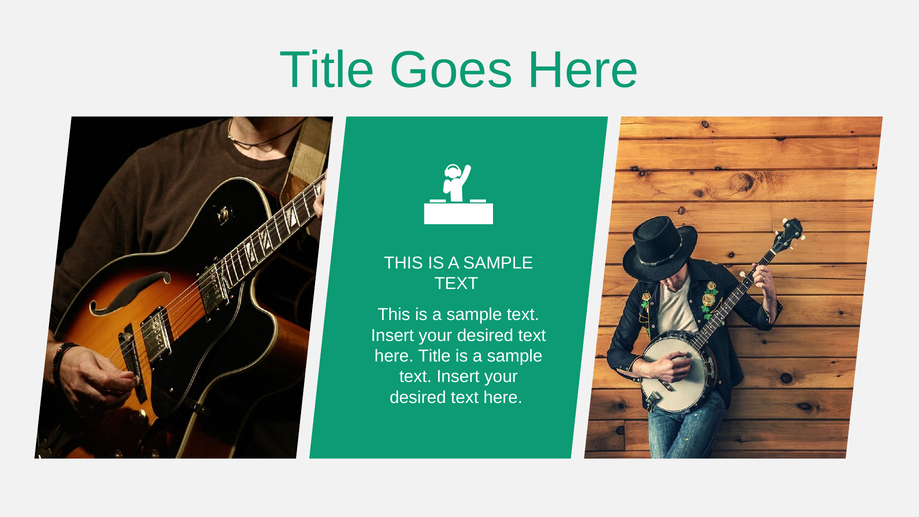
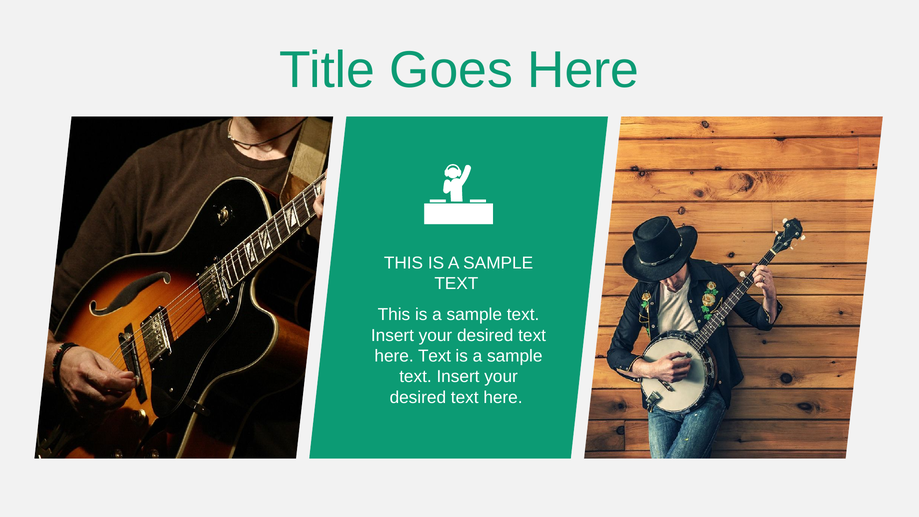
Title: Title -> Text (435, 356)
